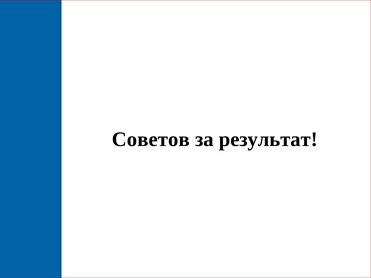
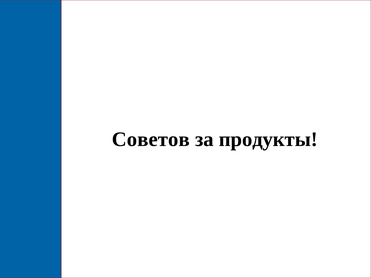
результат: результат -> продукты (268, 139)
